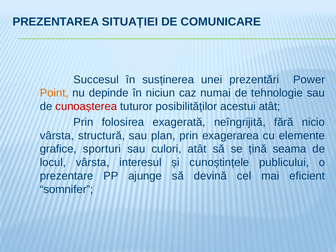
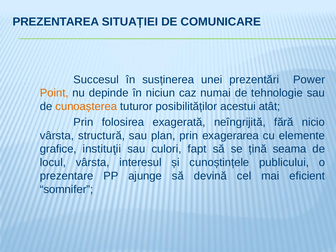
cunoașterea colour: red -> orange (86, 106)
sporturi: sporturi -> instituţii (102, 149)
culori atât: atât -> fapt (197, 149)
